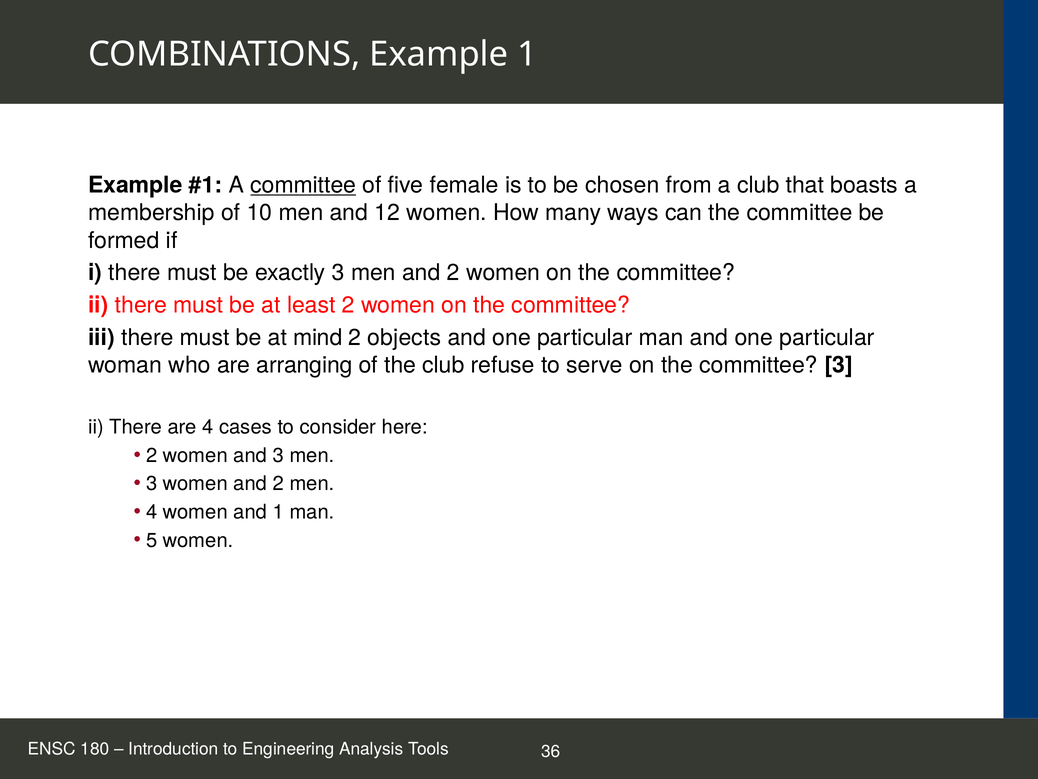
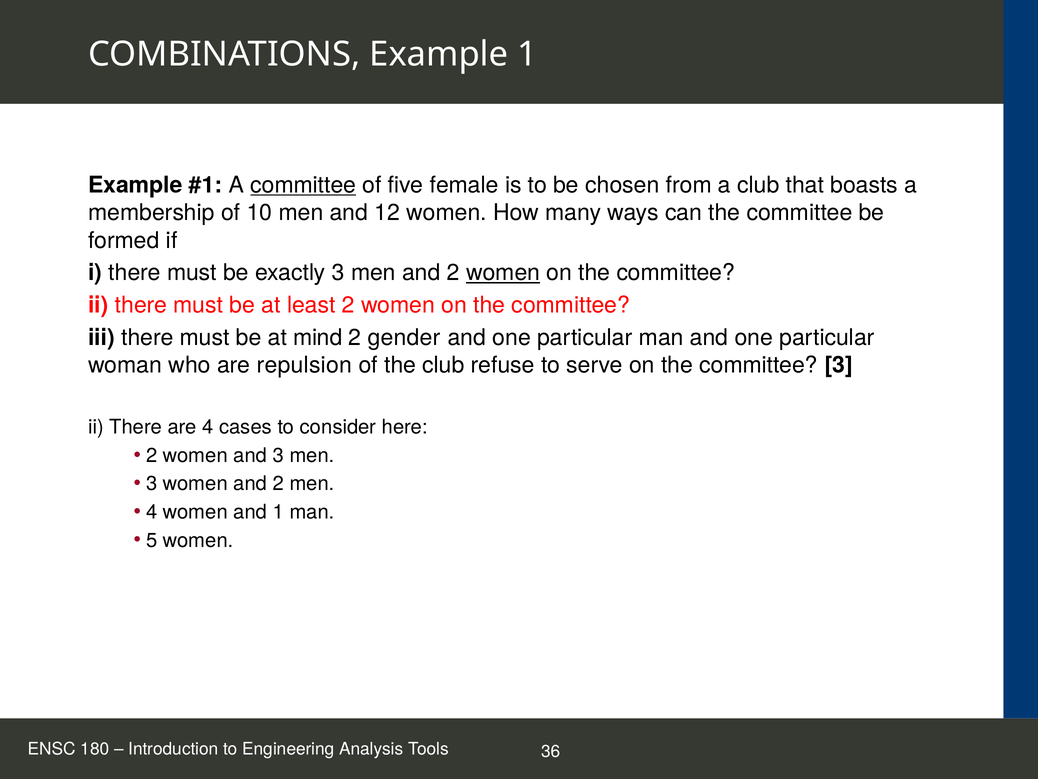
women underline: none -> present (503, 273)
objects: objects -> gender (404, 337)
arranging: arranging -> repulsion (304, 365)
